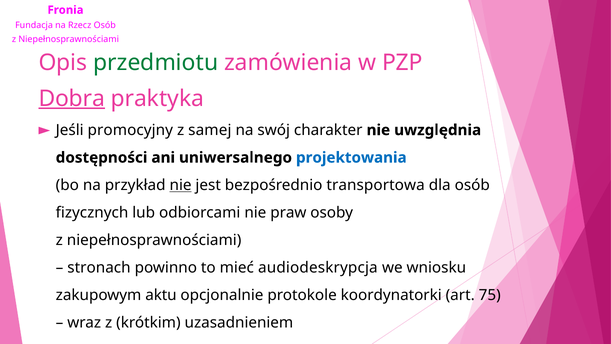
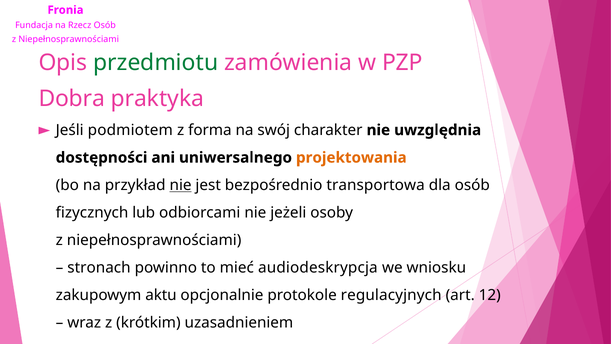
Dobra underline: present -> none (72, 98)
promocyjny: promocyjny -> podmiotem (130, 130)
samej: samej -> forma (210, 130)
projektowania colour: blue -> orange (351, 157)
praw: praw -> jeżeli (288, 212)
koordynatorki: koordynatorki -> regulacyjnych (391, 295)
75: 75 -> 12 (490, 295)
